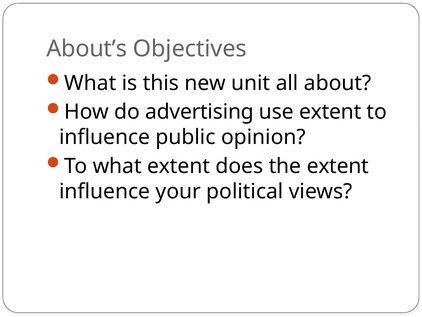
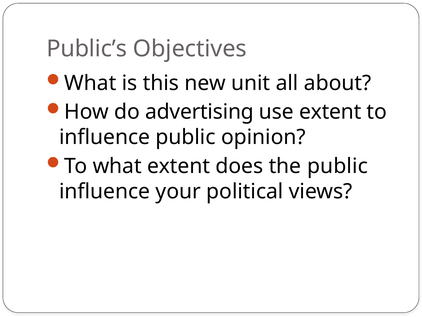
About’s: About’s -> Public’s (87, 49)
the extent: extent -> public (338, 166)
